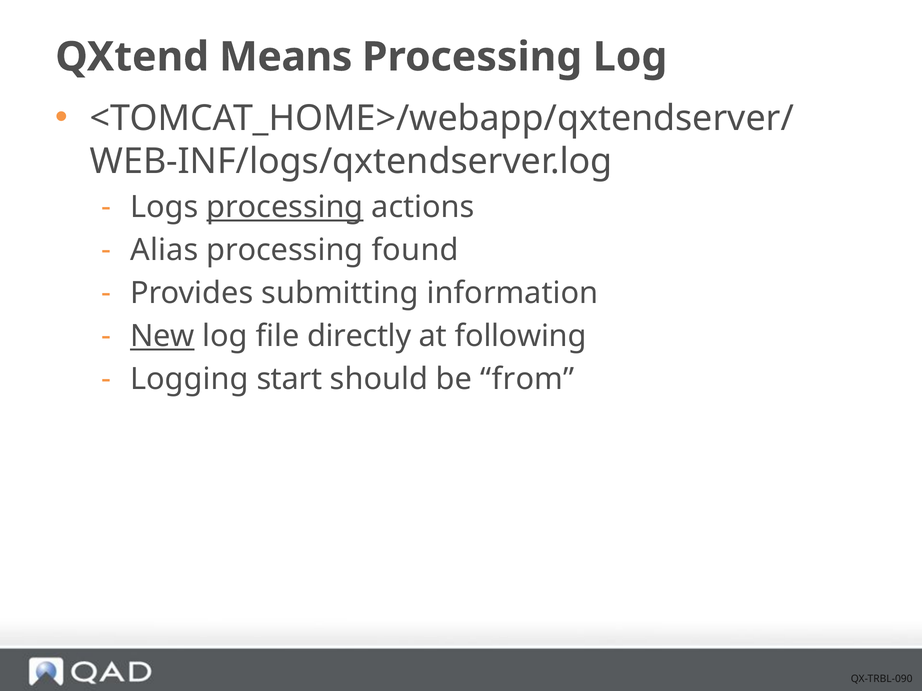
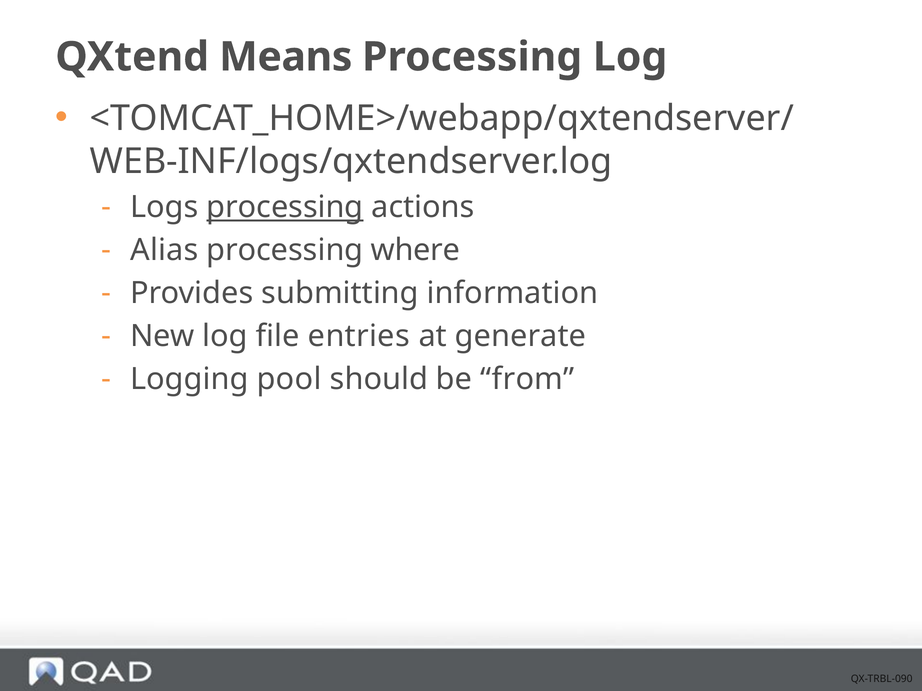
found: found -> where (416, 250)
New underline: present -> none (162, 336)
directly: directly -> entries (359, 336)
following: following -> generate (521, 336)
start: start -> pool (289, 379)
